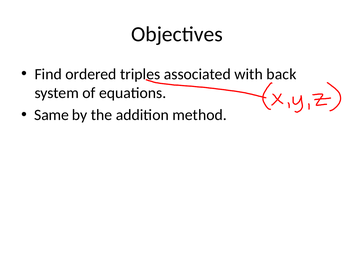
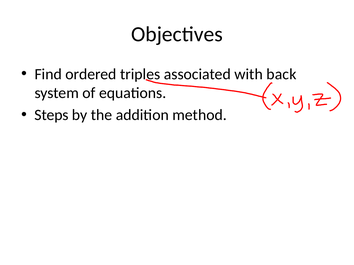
Same: Same -> Steps (52, 115)
